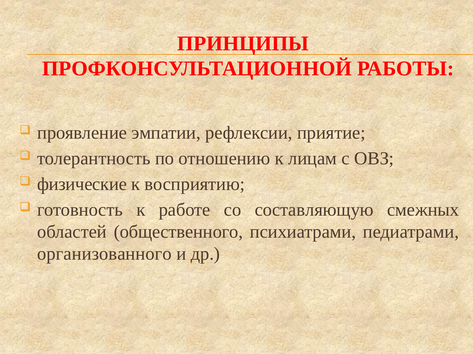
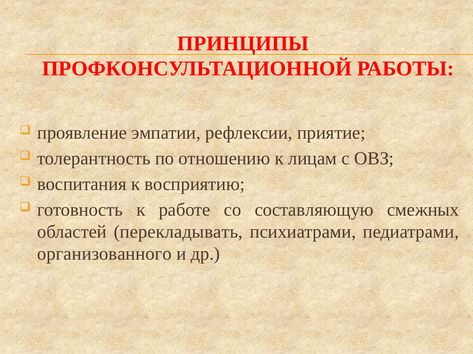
физические: физические -> воспитания (82, 184)
общественного: общественного -> перекладывать (178, 232)
